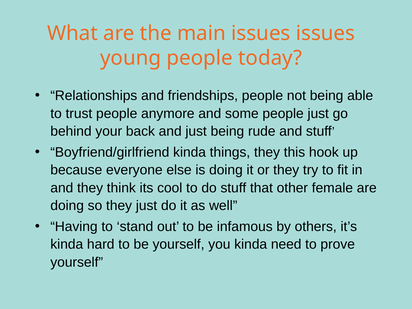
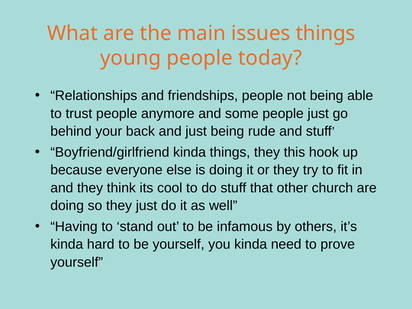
issues issues: issues -> things (326, 33)
female: female -> church (332, 188)
